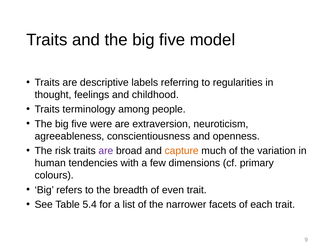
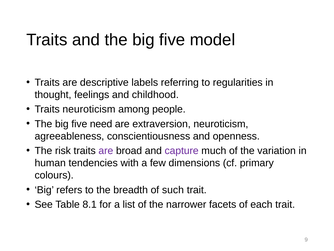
Traits terminology: terminology -> neuroticism (89, 109)
were: were -> need (101, 124)
capture colour: orange -> purple (182, 150)
even: even -> such (173, 189)
5.4: 5.4 -> 8.1 (90, 204)
